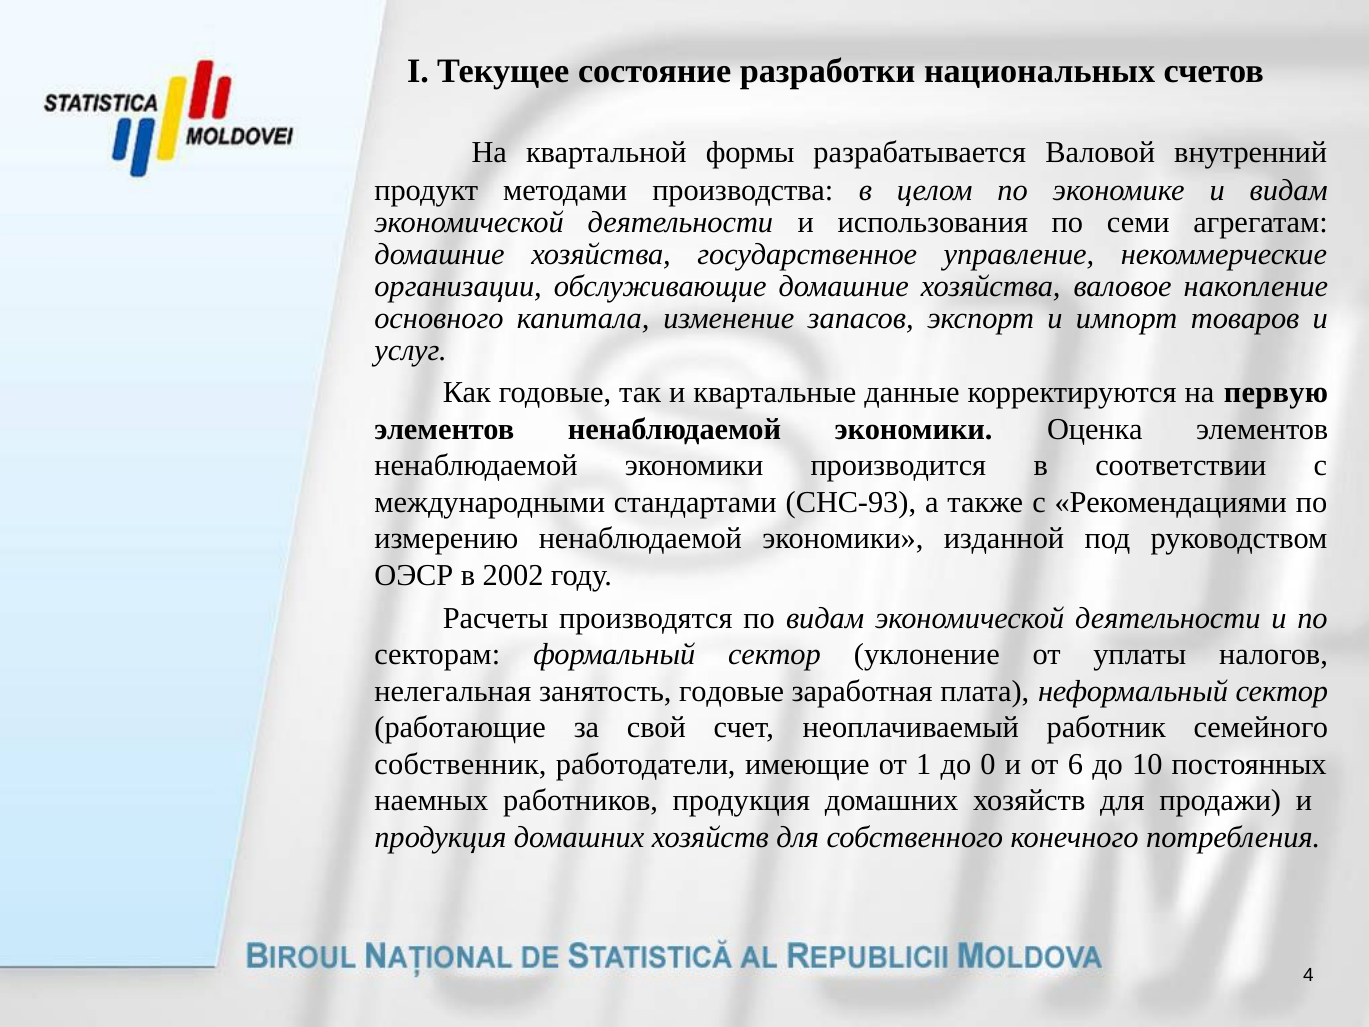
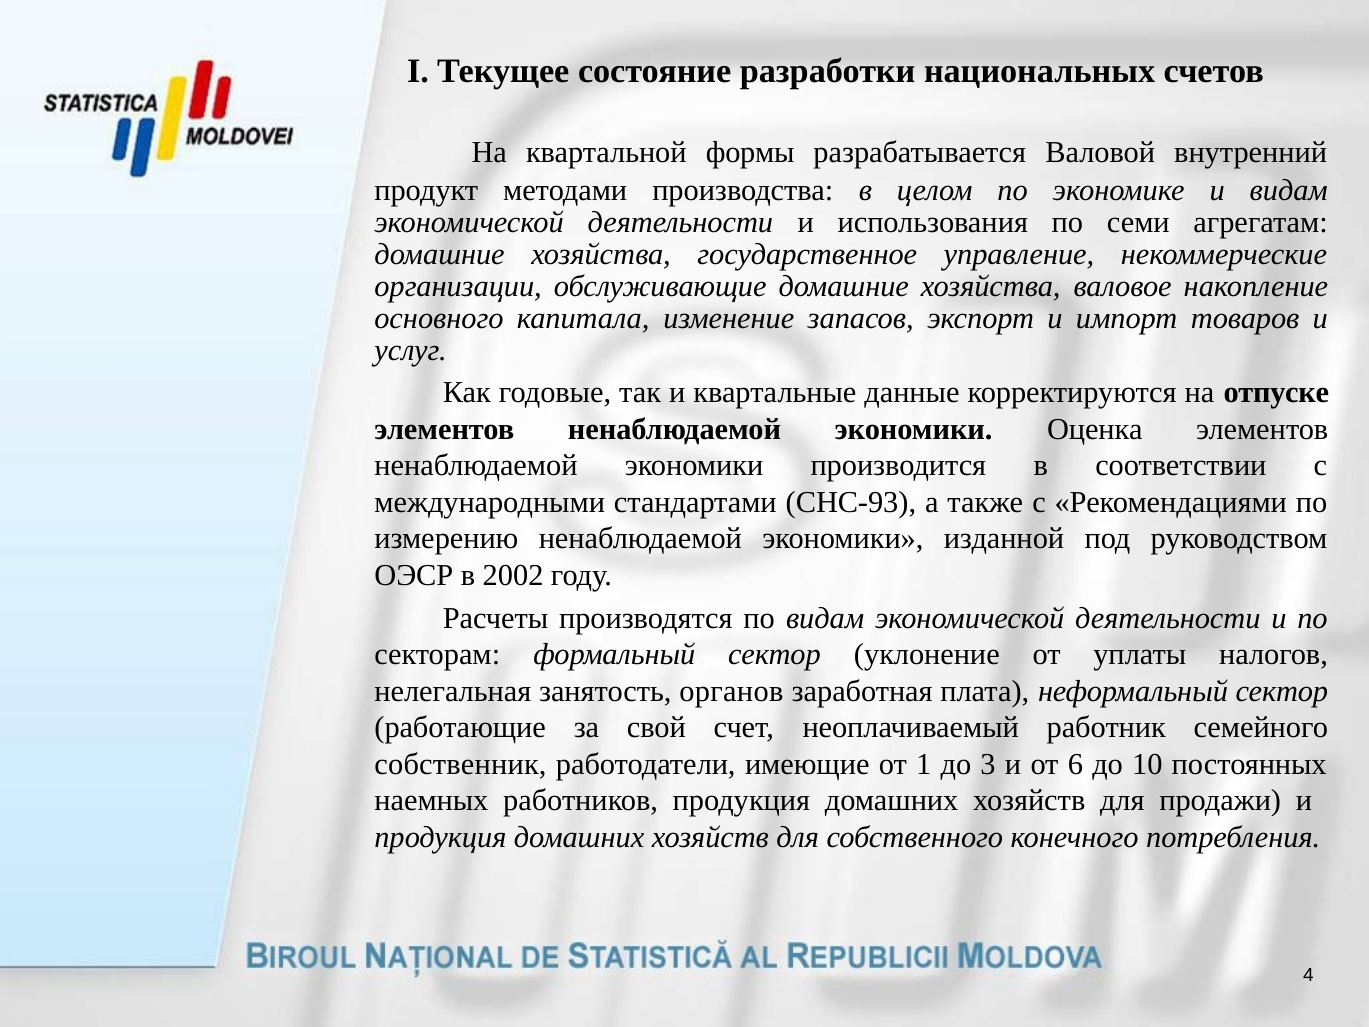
первую: первую -> отпуске (1276, 393)
занятость годовые: годовые -> органов (731, 691)
0: 0 -> 3 (988, 764)
